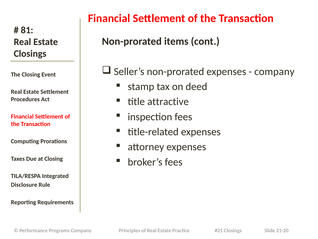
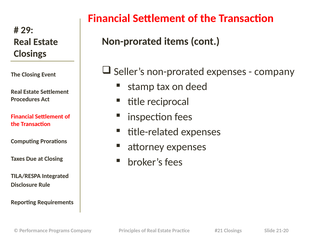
81: 81 -> 29 (27, 30)
attractive: attractive -> reciprocal (168, 102)
